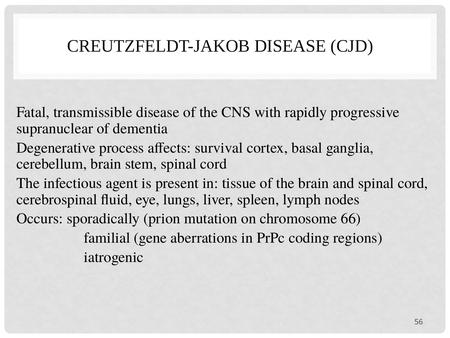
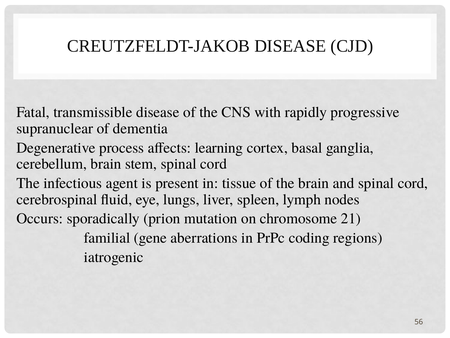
survival: survival -> learning (219, 148)
66: 66 -> 21 (351, 218)
